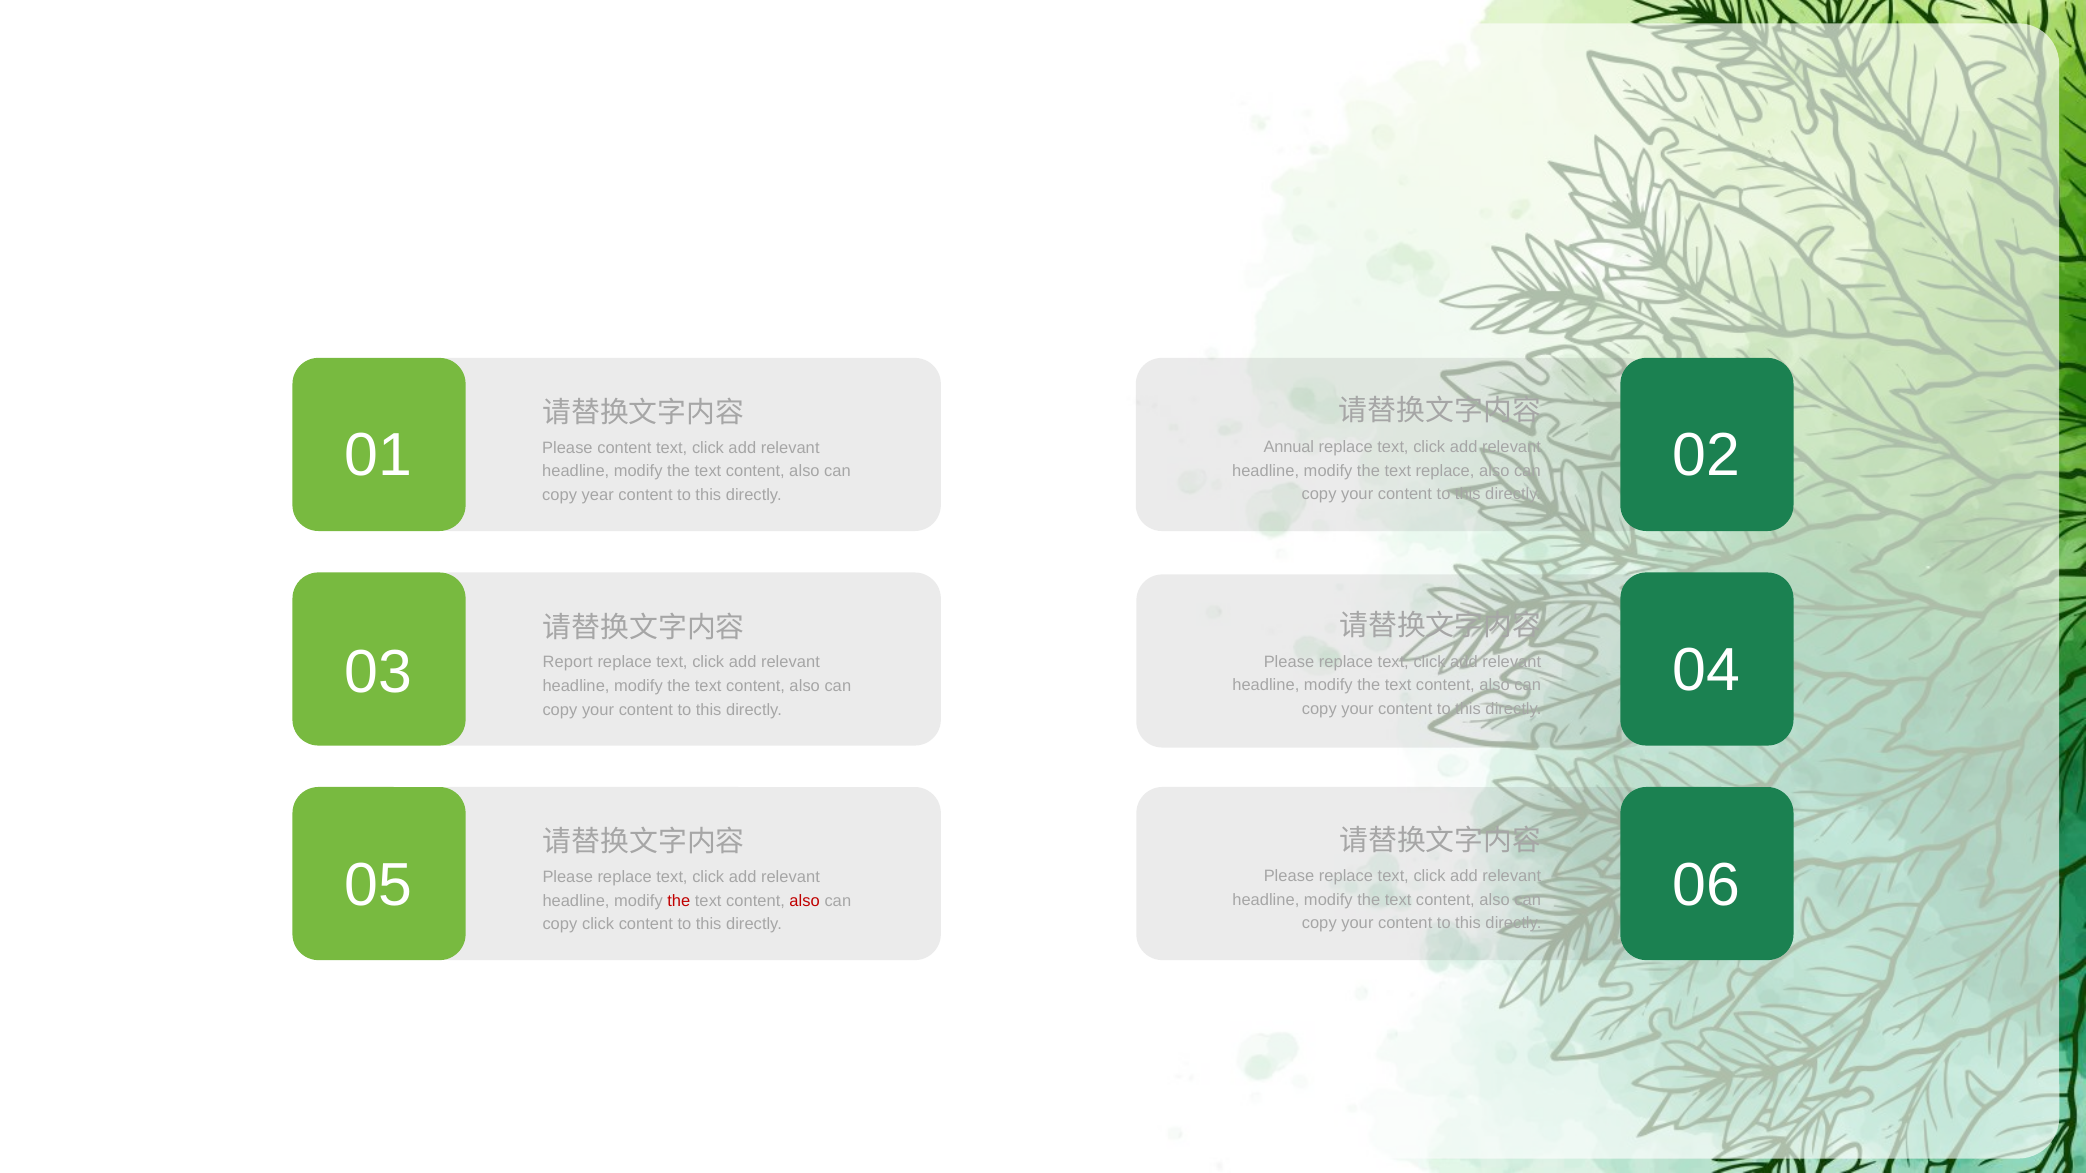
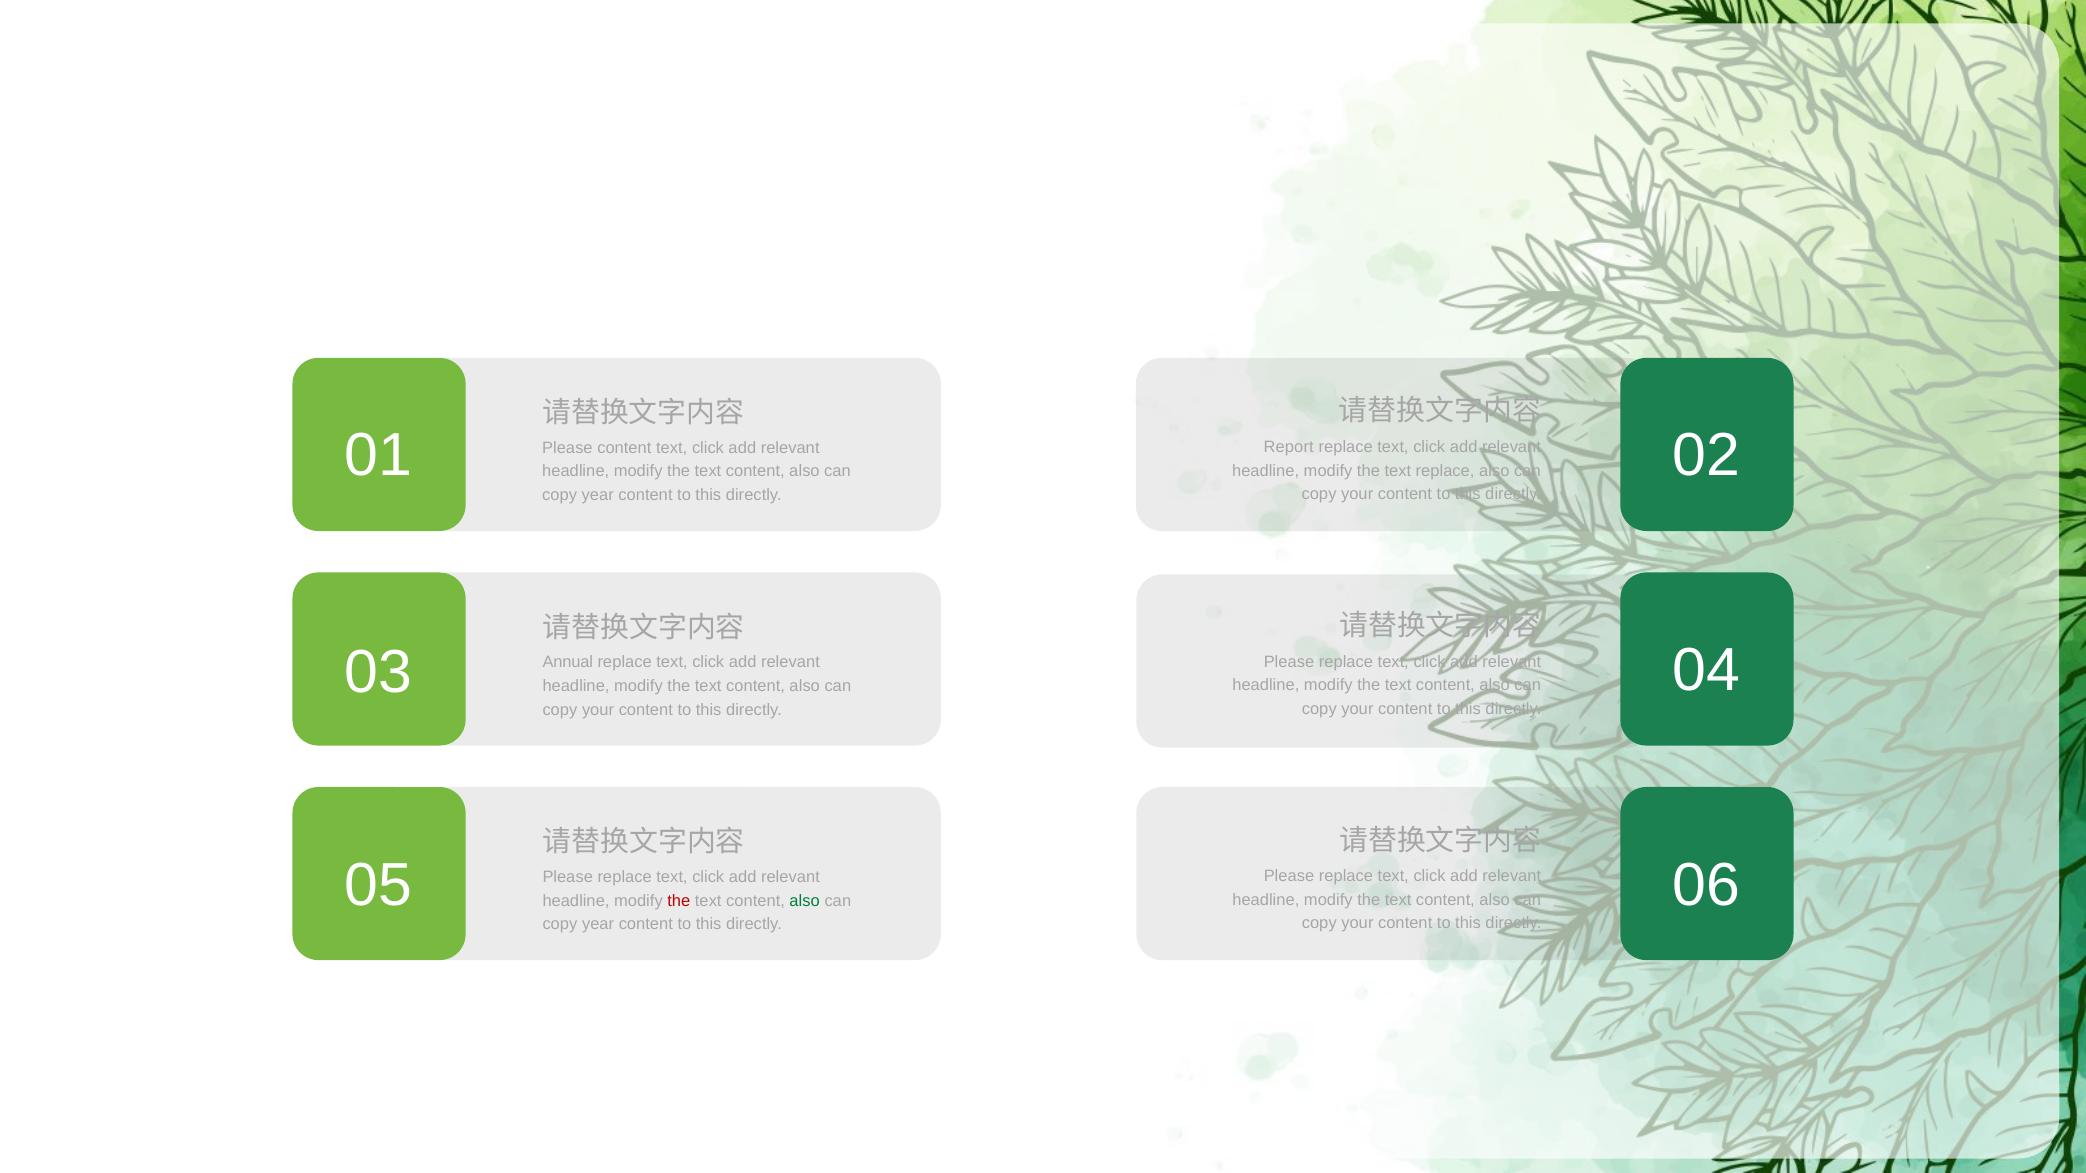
Annual: Annual -> Report (1289, 447)
Report: Report -> Annual (568, 663)
also colour: red -> green (805, 901)
click: click -> year (598, 925)
